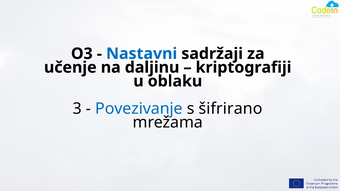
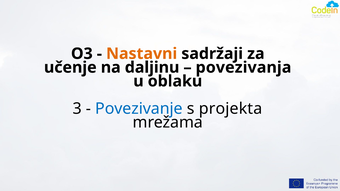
Nastavni colour: blue -> orange (142, 54)
kriptografiji: kriptografiji -> povezivanja (243, 68)
šifrirano: šifrirano -> projekta (231, 109)
